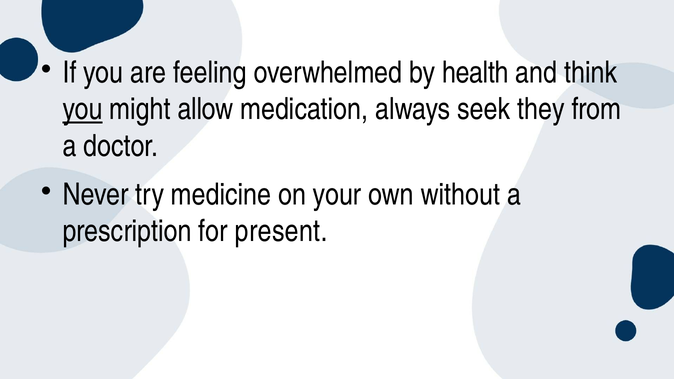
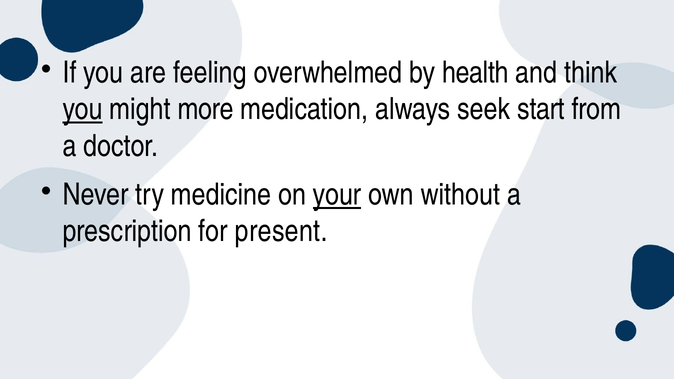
allow: allow -> more (206, 109)
they: they -> start (541, 109)
your underline: none -> present (337, 195)
